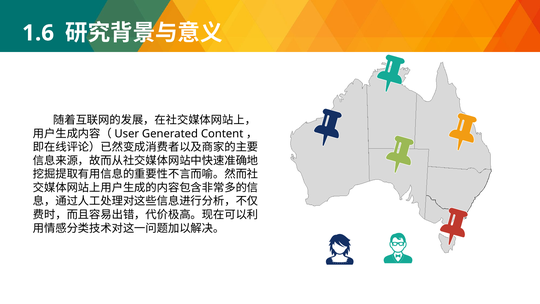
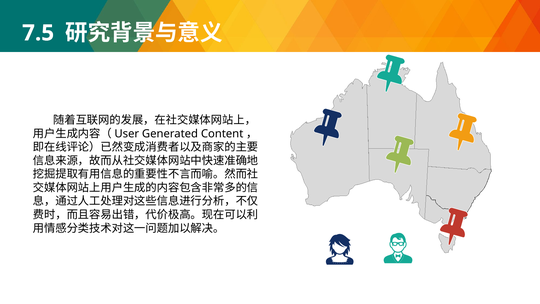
1.6: 1.6 -> 7.5 (38, 33)
